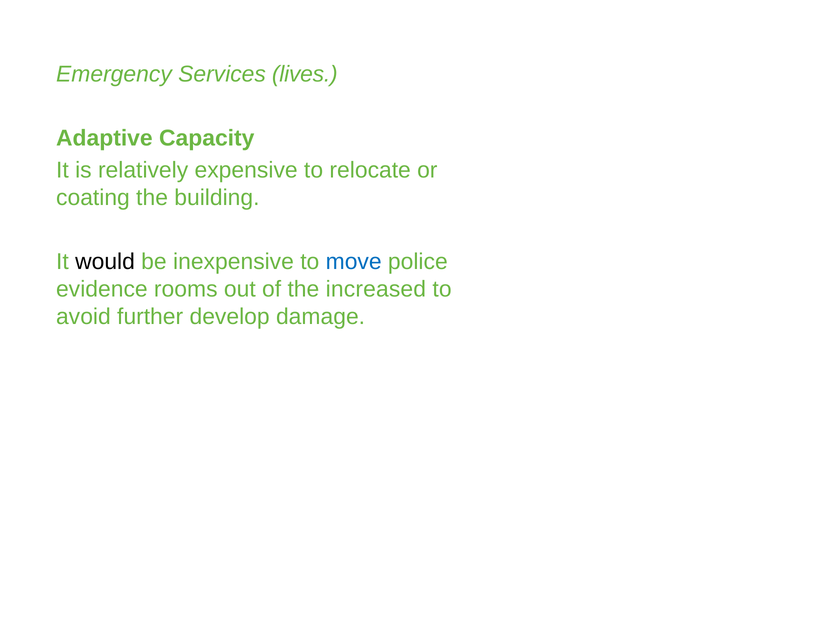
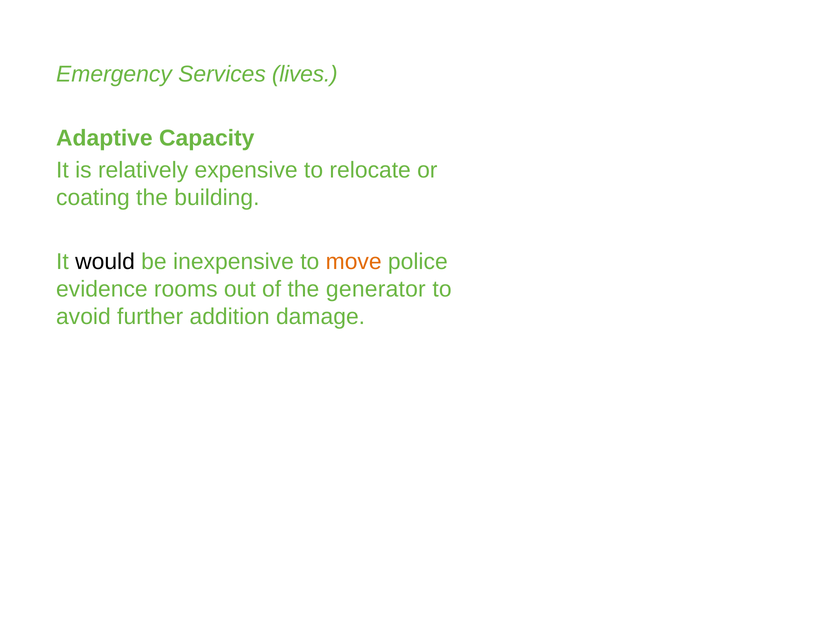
move colour: blue -> orange (354, 262)
increased: increased -> generator (376, 289)
develop: develop -> addition (230, 317)
